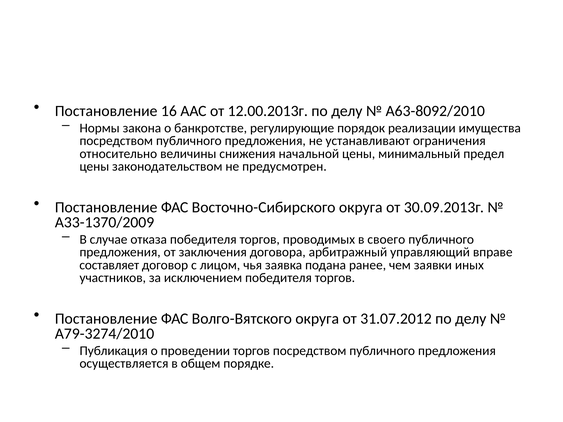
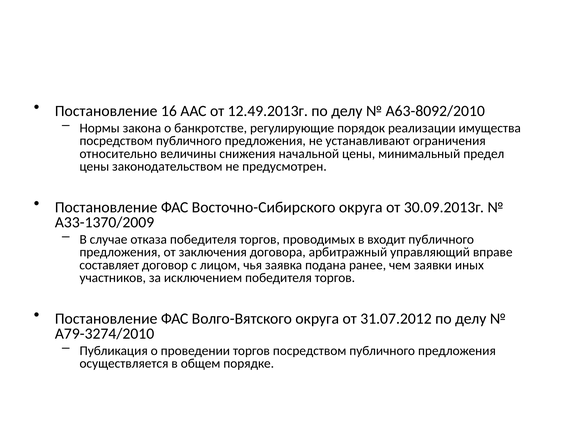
12.00.2013г: 12.00.2013г -> 12.49.2013г (268, 111)
своего: своего -> входит (386, 240)
